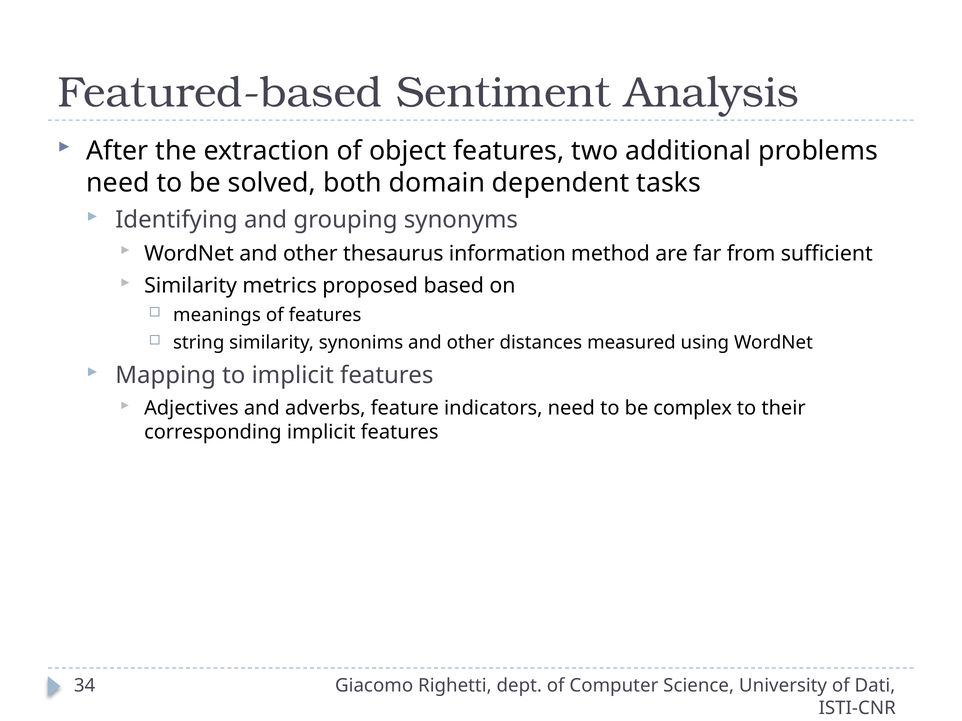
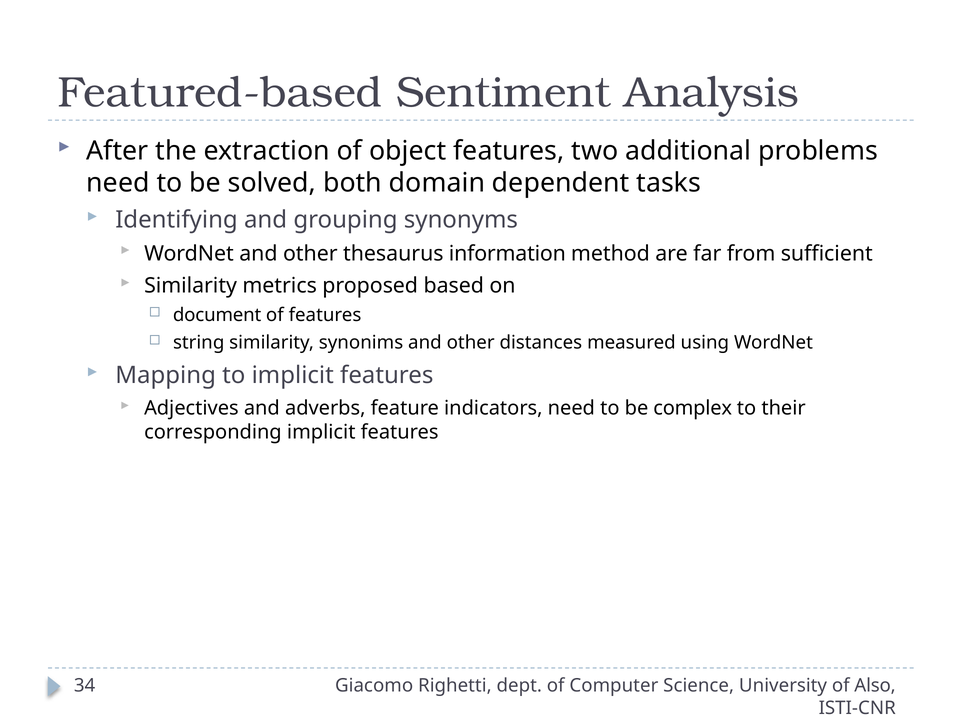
meanings: meanings -> document (217, 315)
Dati: Dati -> Also (875, 686)
